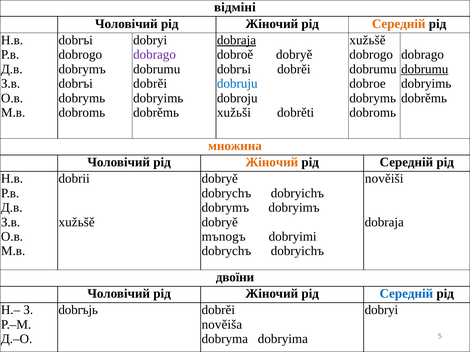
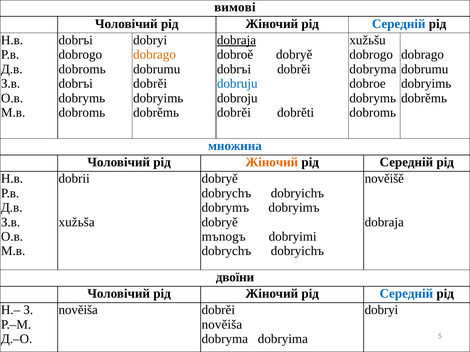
відміні: відміні -> вимові (235, 7)
Середній colour: orange -> blue (399, 24)
xužьšě: xužьšě -> xužьšu (368, 40)
dobrago colour: purple -> orange (155, 55)
dobrymъ: dobrymъ -> dobromь (82, 69)
dobrumu: dobrumu -> dobryma (373, 69)
dobrumu underline: present -> none (425, 69)
xužьši: xužьši -> dobrěi (234, 113)
множина colour: orange -> blue (235, 146)
nověiši: nověiši -> nověišě (384, 179)
xužьšě: xužьšě -> xužьša (77, 222)
dobrъjь: dobrъjь -> nověiša (78, 310)
